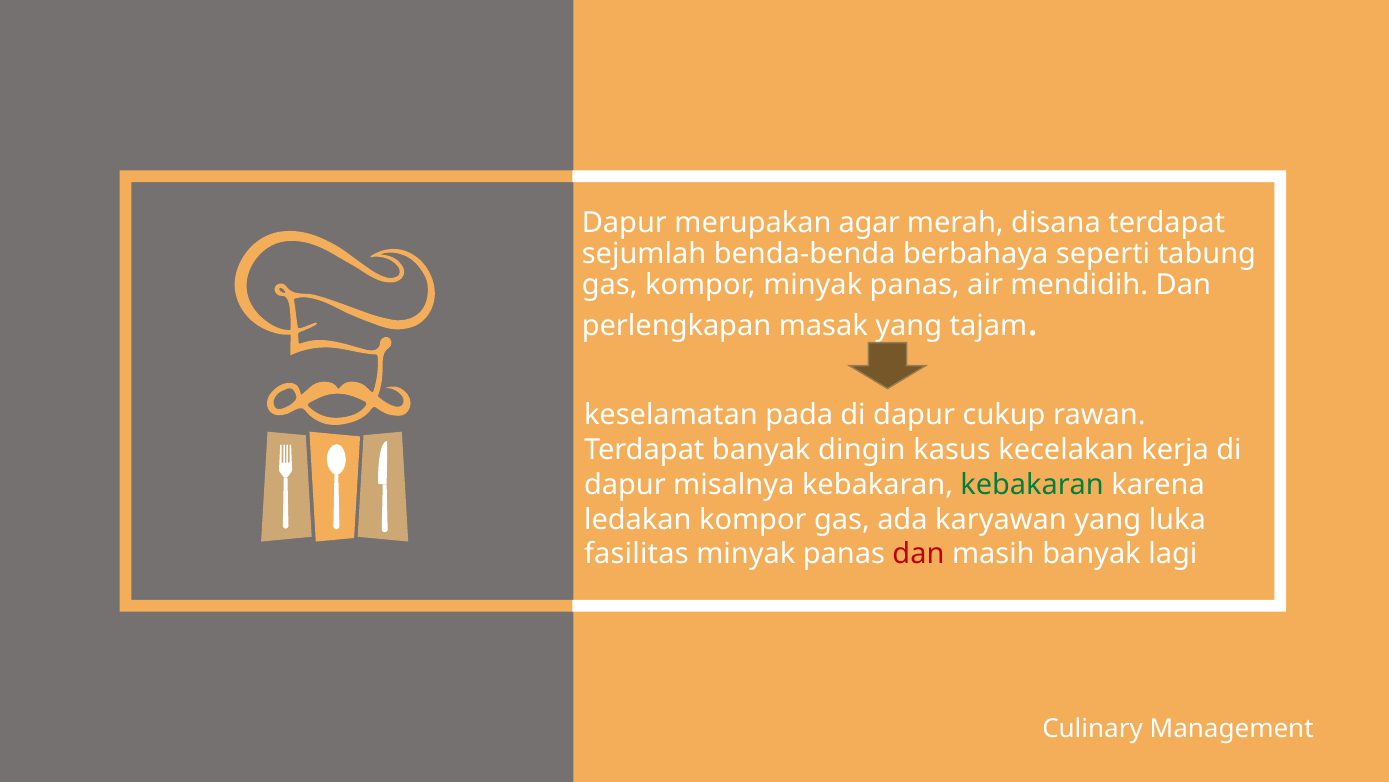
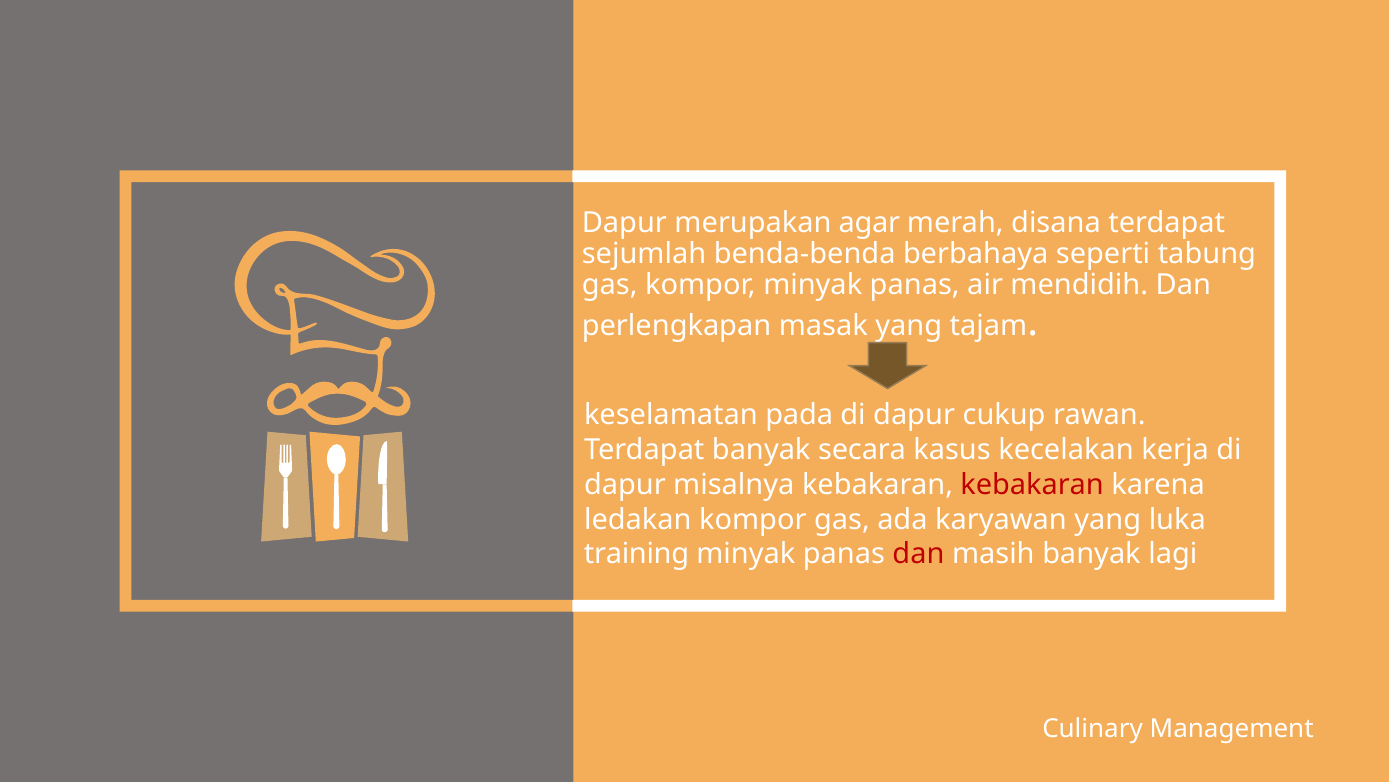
dingin: dingin -> secara (862, 450)
kebakaran colour: green -> red (1032, 484)
fasilitas: fasilitas -> training (637, 554)
